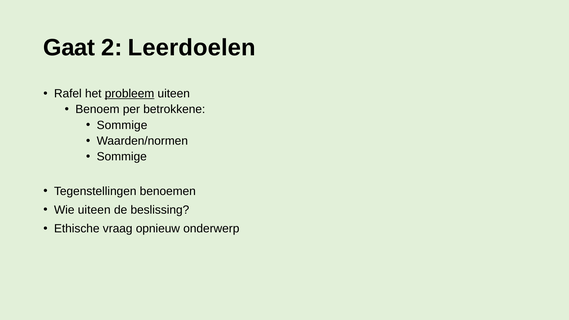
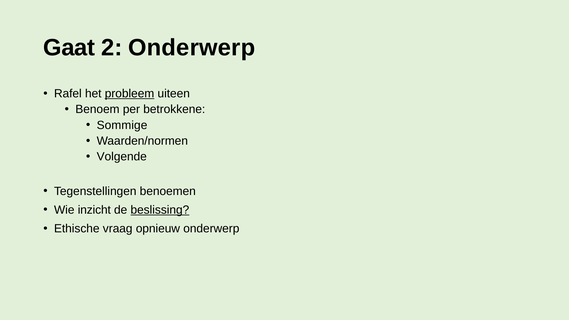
2 Leerdoelen: Leerdoelen -> Onderwerp (192, 48)
Sommige: Sommige -> Volgende (122, 157)
Wie uiteen: uiteen -> inzicht (94, 210)
beslissing underline: none -> present (160, 210)
